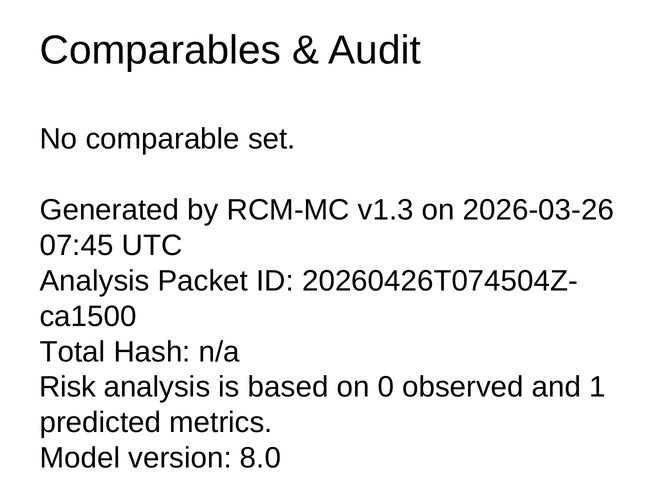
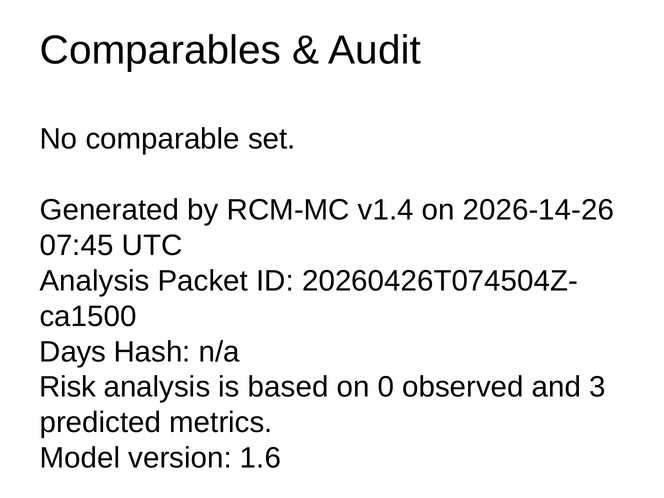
v1.3: v1.3 -> v1.4 (386, 210)
2026-03-26: 2026-03-26 -> 2026-14-26 (538, 210)
Total: Total -> Days (73, 352)
1: 1 -> 3 (598, 387)
8.0: 8.0 -> 1.6 (260, 458)
